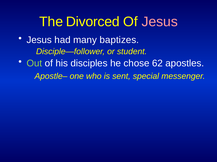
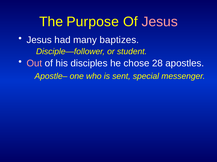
Divorced: Divorced -> Purpose (93, 22)
Out colour: light green -> pink (34, 64)
62: 62 -> 28 (157, 64)
